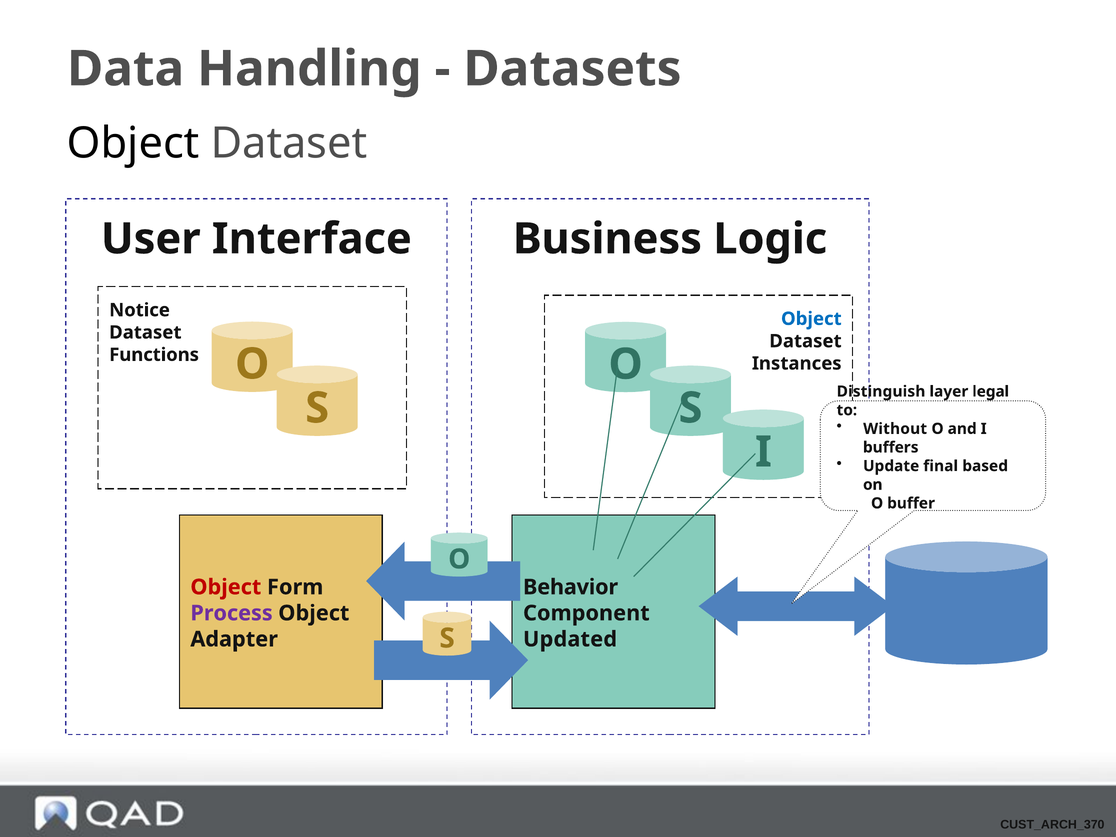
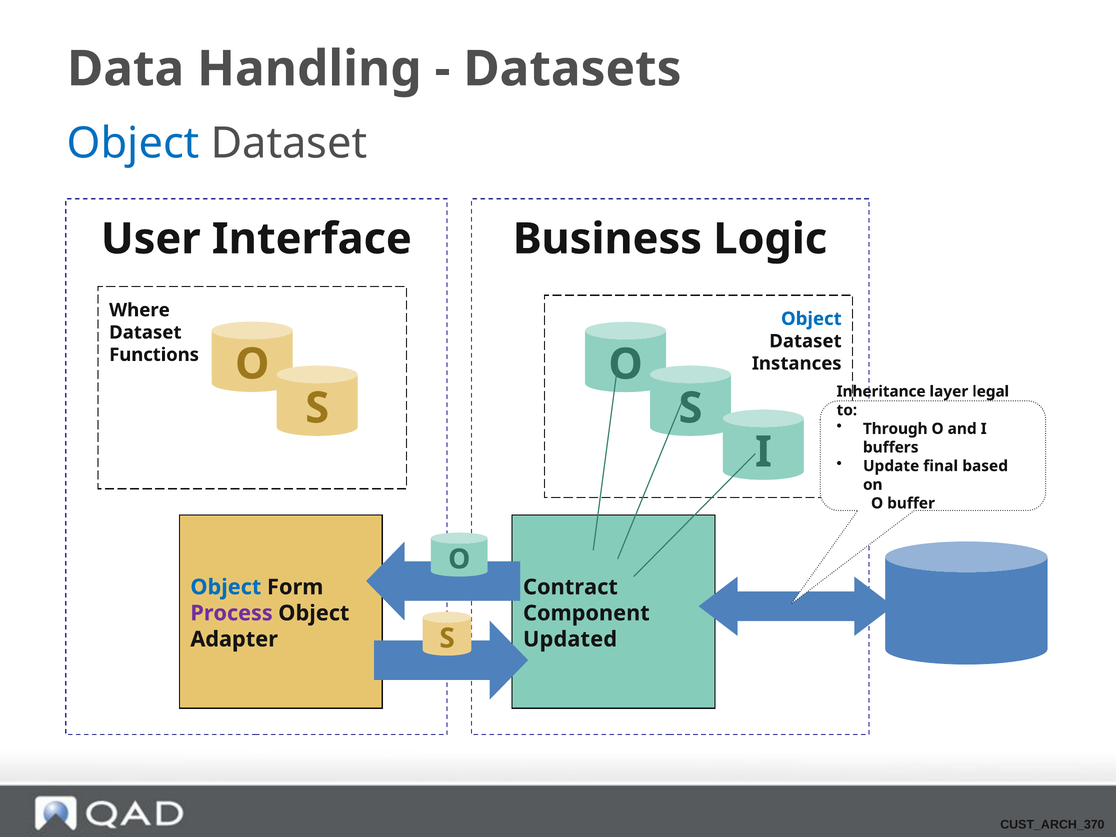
Object colour: black -> blue (133, 143)
Notice: Notice -> Where (139, 310)
Distinguish: Distinguish -> Inheritance (881, 392)
Without: Without -> Through (895, 429)
Object colour: red -> blue (226, 587)
Behavior: Behavior -> Contract (570, 587)
